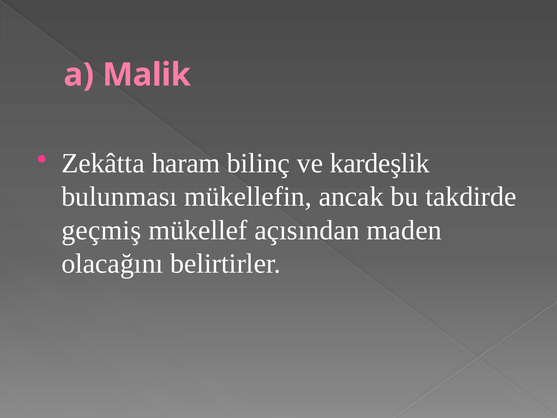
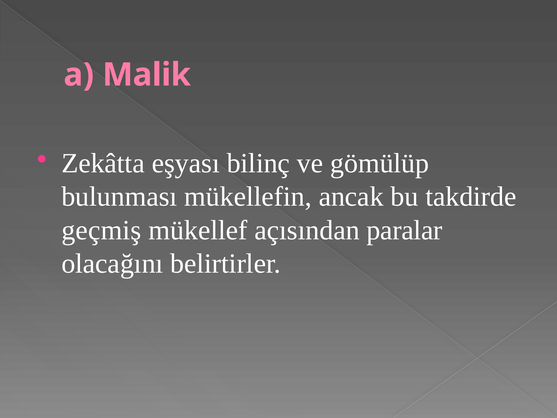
haram: haram -> eşyası (186, 163)
kardeşlik: kardeşlik -> gömülüp (380, 163)
maden: maden -> paralar (405, 230)
